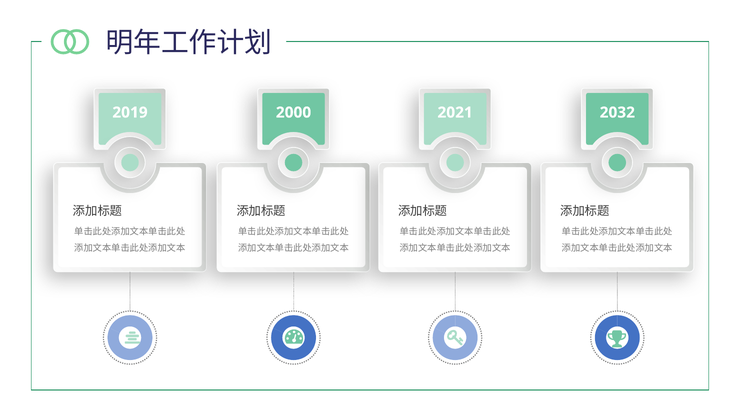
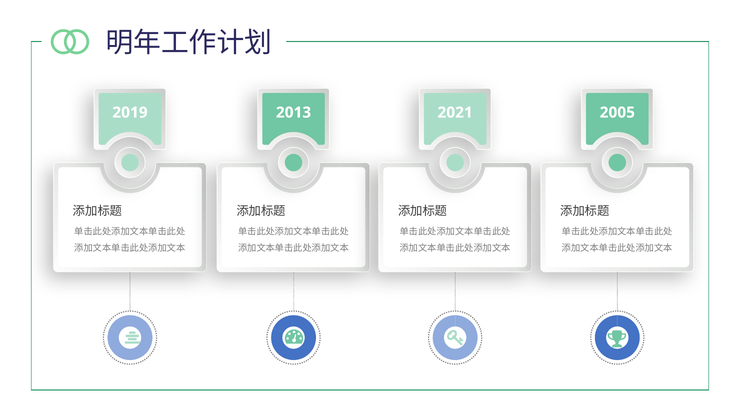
2000: 2000 -> 2013 (294, 113)
2032: 2032 -> 2005 (617, 113)
